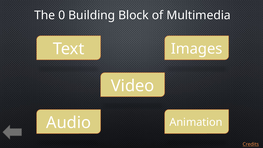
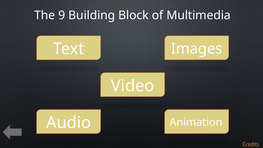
0: 0 -> 9 (62, 15)
